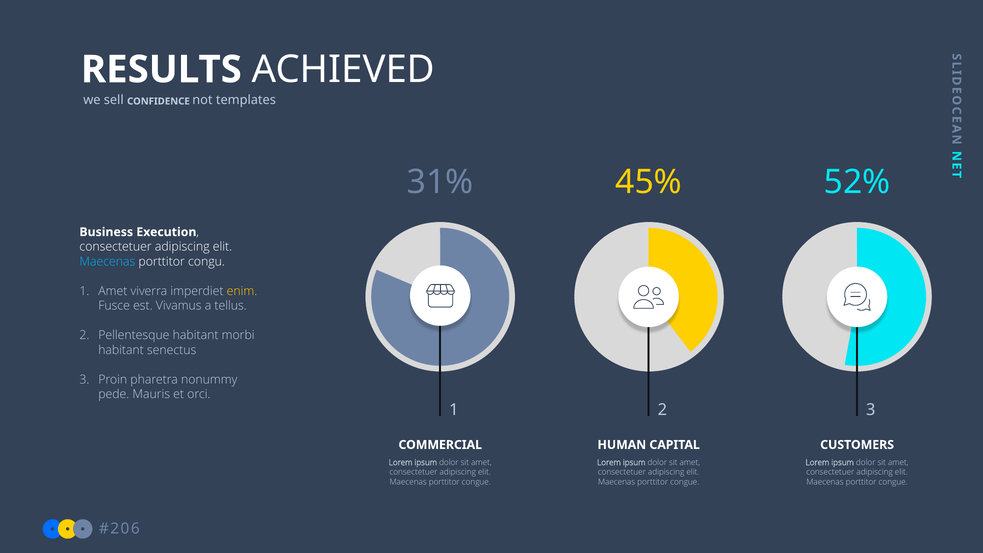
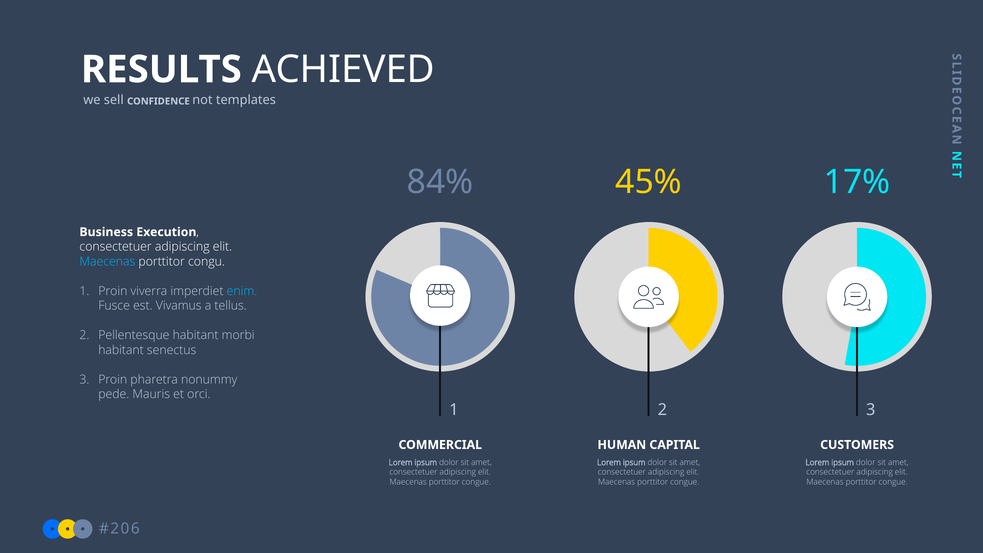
31%: 31% -> 84% (440, 182)
52%: 52% -> 17% (857, 182)
1 Amet: Amet -> Proin (113, 291)
enim colour: yellow -> light blue (242, 291)
